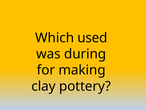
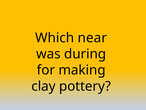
used: used -> near (92, 38)
